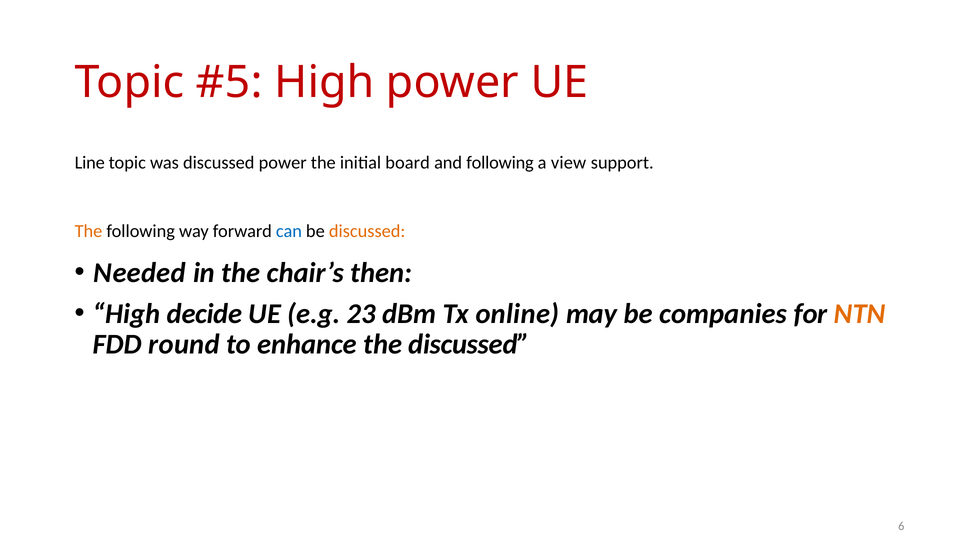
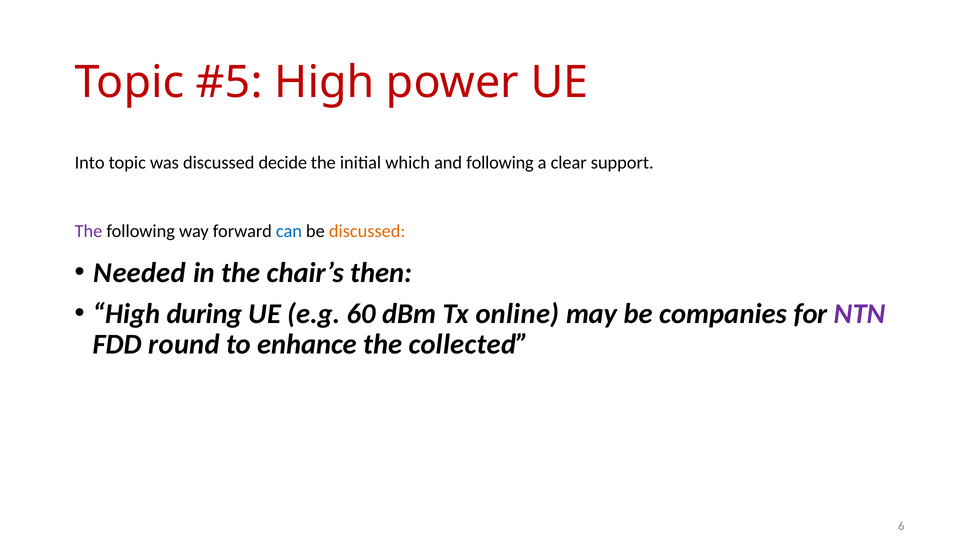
Line: Line -> Into (90, 163)
discussed power: power -> decide (283, 163)
board: board -> which (408, 163)
view: view -> clear (569, 163)
The colour: orange -> purple (88, 231)
decide: decide -> during (205, 313)
23: 23 -> 60 (361, 313)
NTN colour: orange -> purple (860, 313)
the discussed: discussed -> collected (469, 344)
